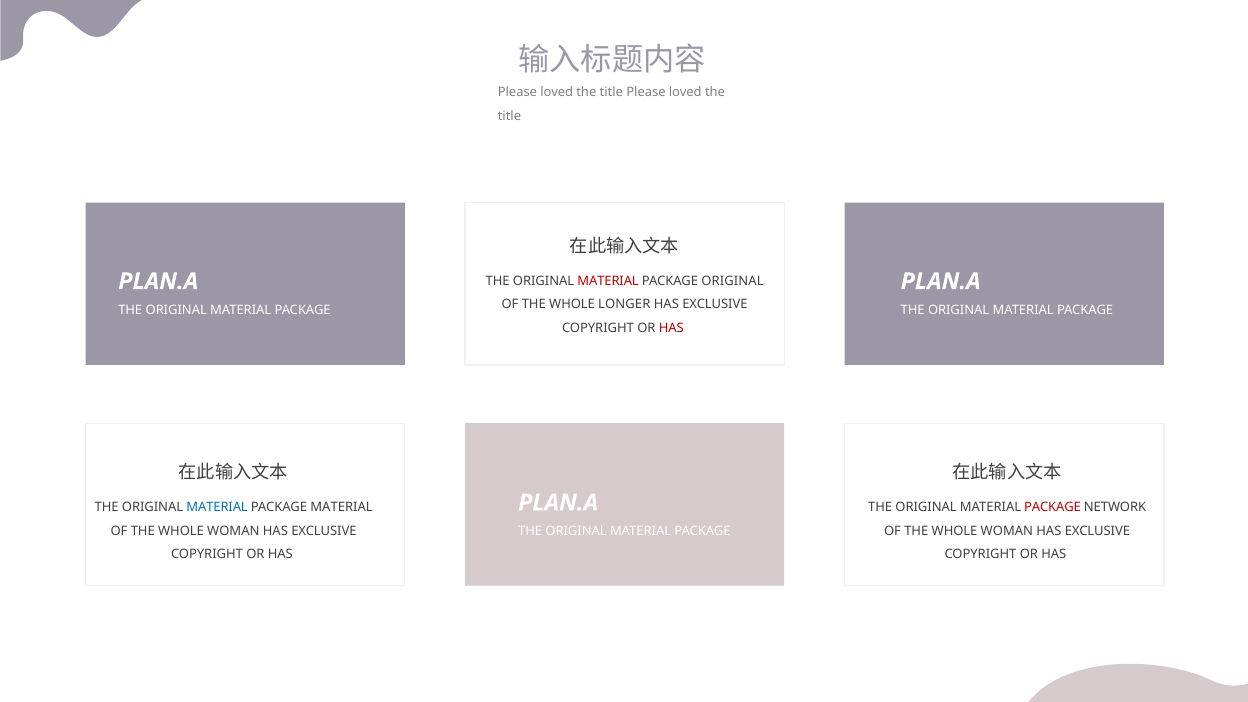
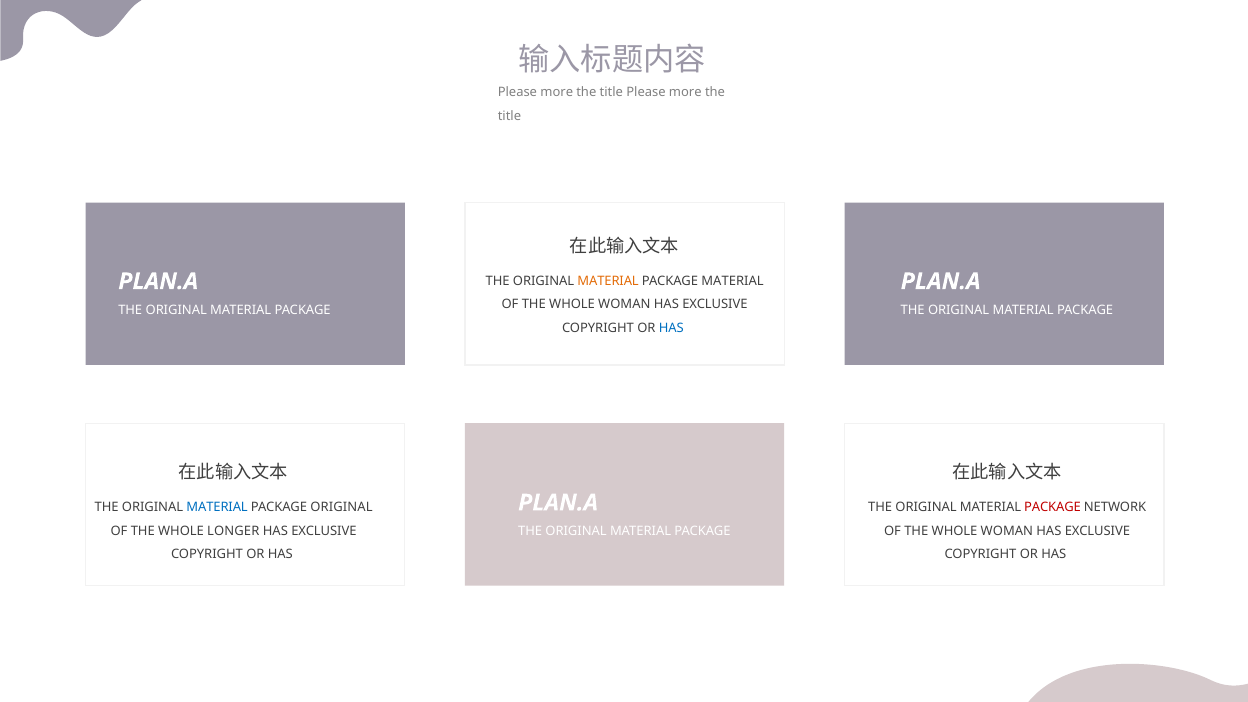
loved: loved -> more (557, 93)
title Please loved: loved -> more (685, 93)
MATERIAL colour: red -> orange (608, 281)
PACKAGE ORIGINAL: ORIGINAL -> MATERIAL (733, 281)
LONGER: LONGER -> WOMAN (624, 305)
HAS colour: red -> blue (671, 328)
PACKAGE MATERIAL: MATERIAL -> ORIGINAL (342, 508)
WOMAN: WOMAN -> LONGER (233, 531)
